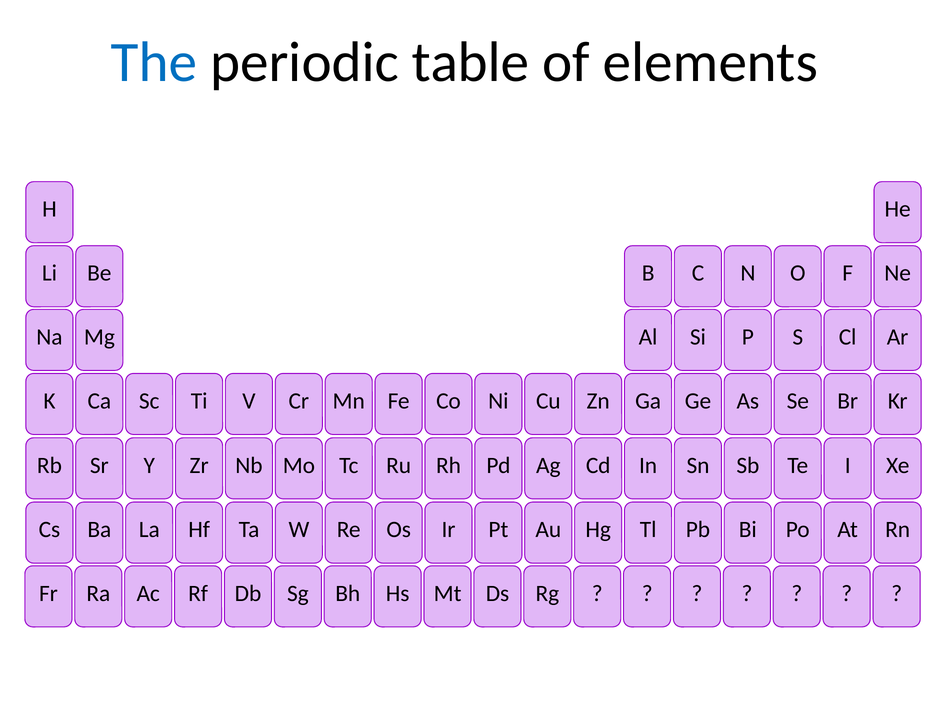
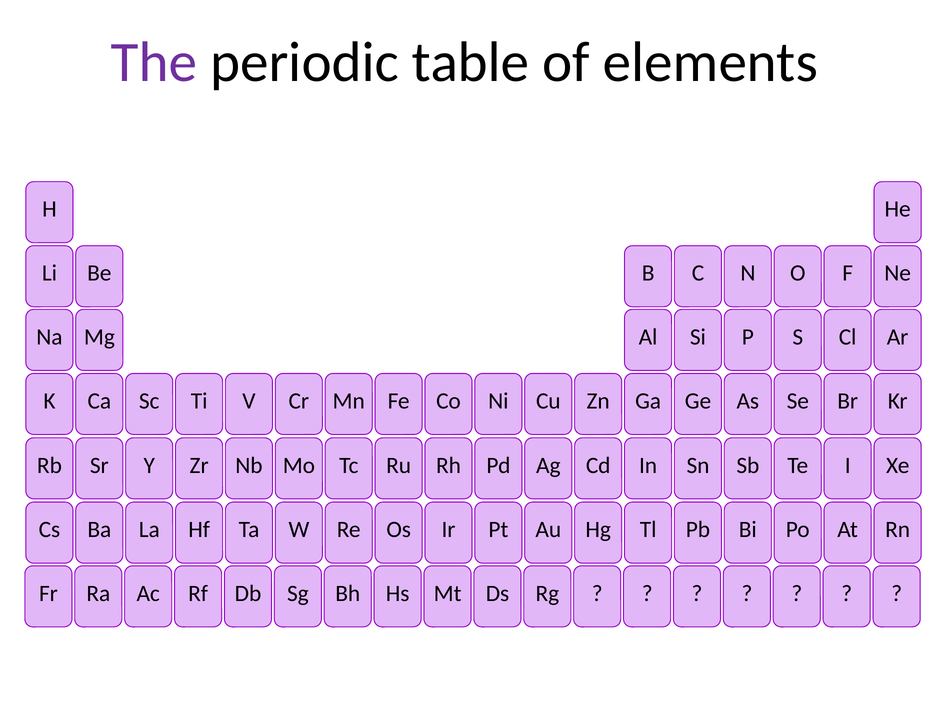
The colour: blue -> purple (154, 62)
